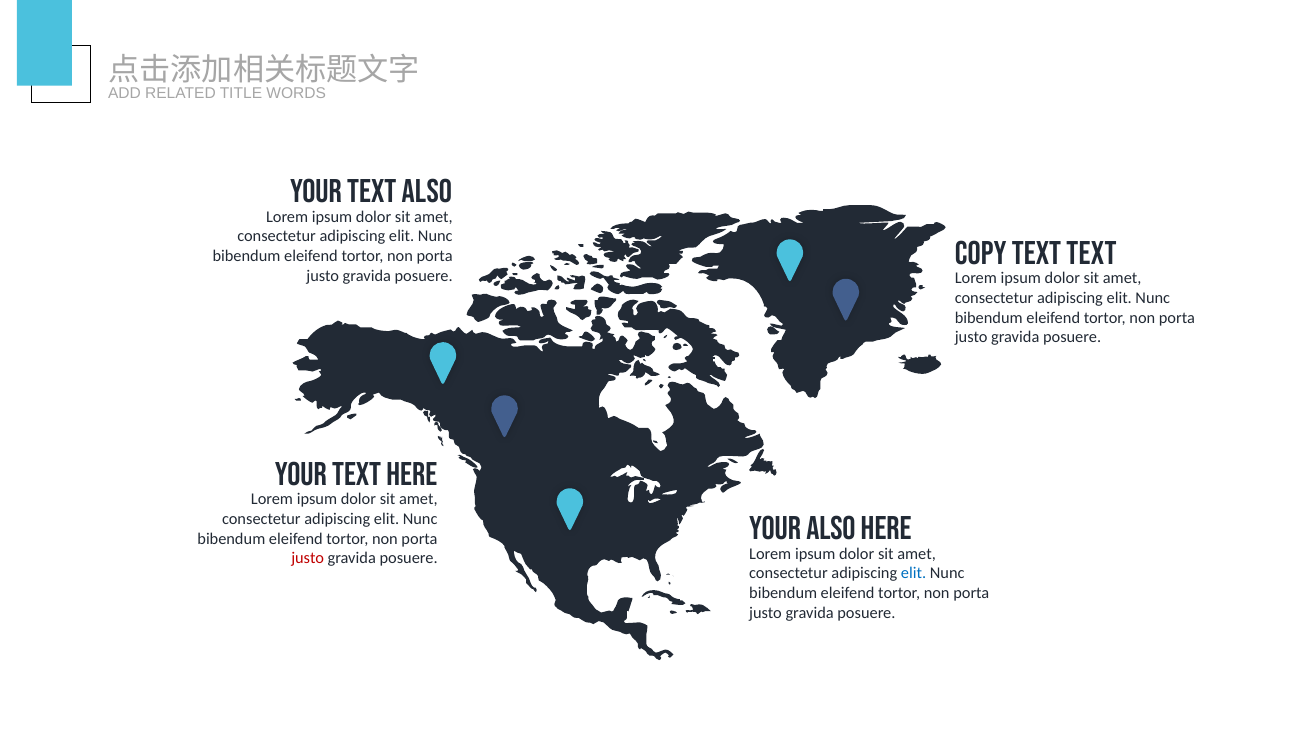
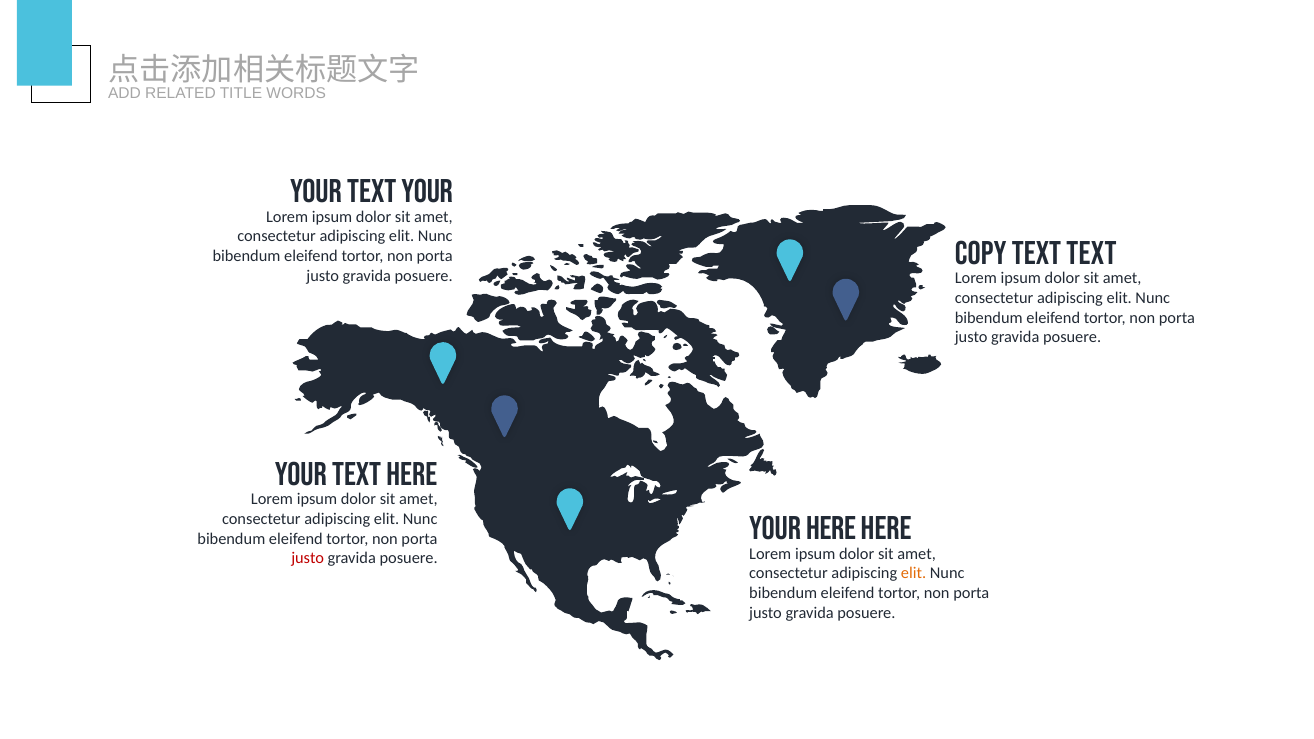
text also: also -> your (427, 192)
Your also: also -> here (831, 529)
elit colour: blue -> orange (914, 574)
